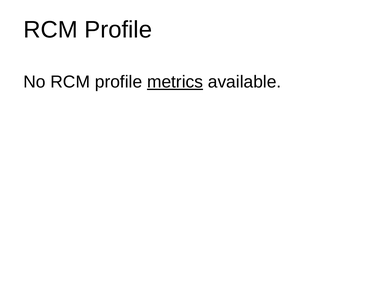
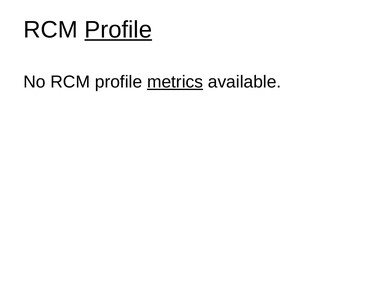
Profile underline: none -> present (118, 30)
